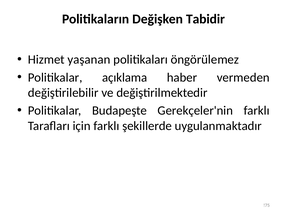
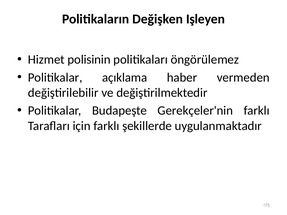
Tabidir: Tabidir -> Işleyen (205, 19)
yaşanan: yaşanan -> polisinin (89, 60)
